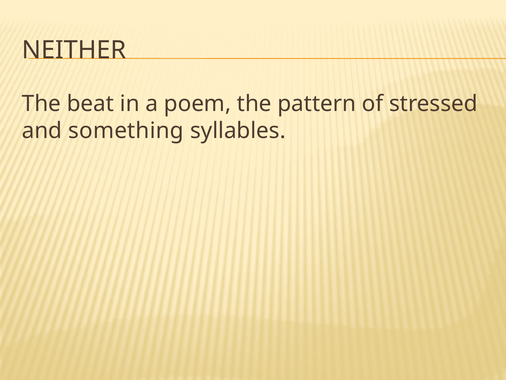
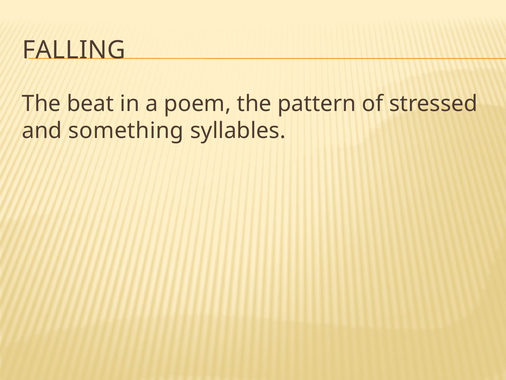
NEITHER: NEITHER -> FALLING (74, 50)
